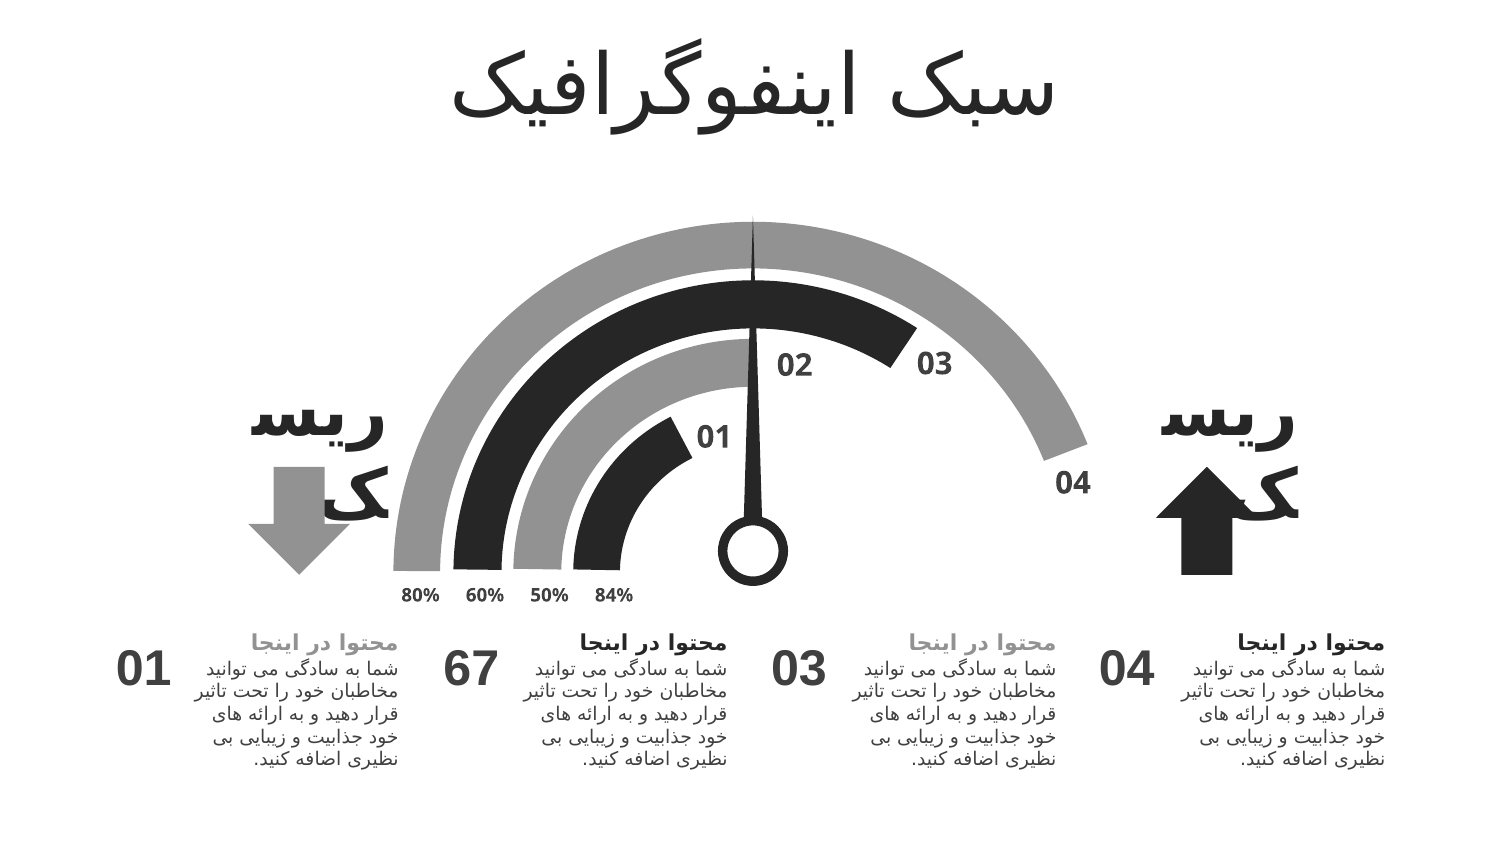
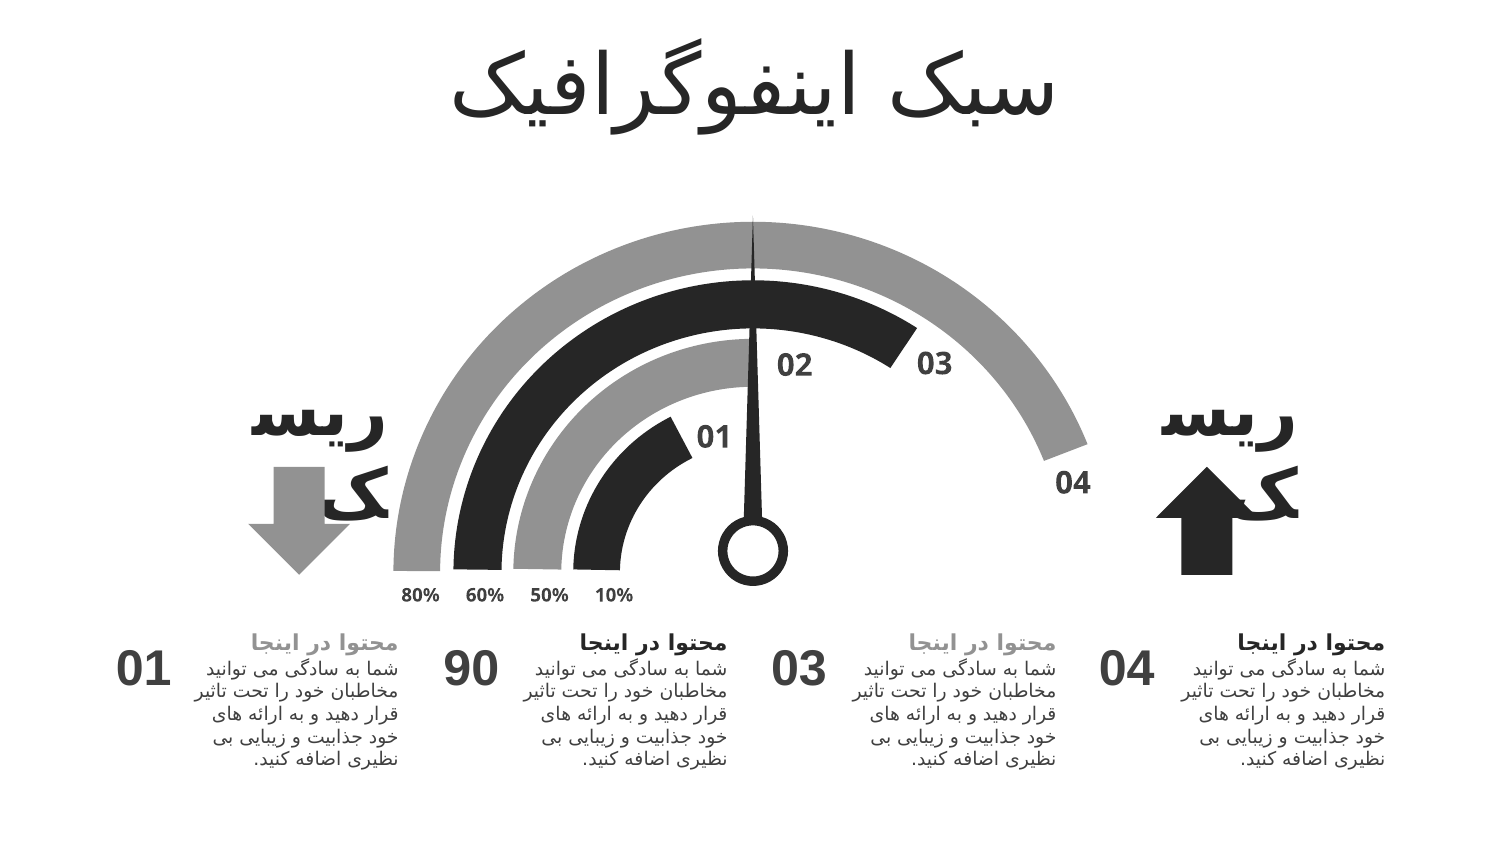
84%: 84% -> 10% (614, 595)
67: 67 -> 90 (471, 669)
